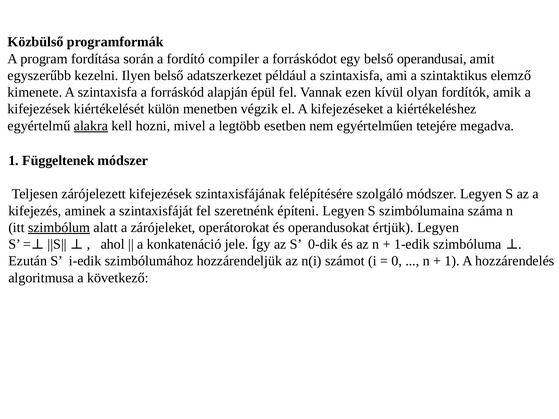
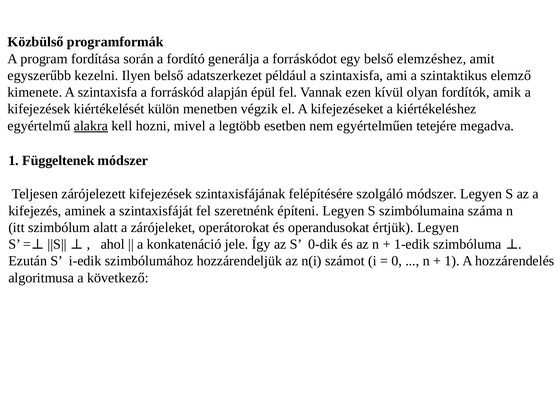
compiler: compiler -> generálja (234, 59)
operandusai: operandusai -> elemzéshez (432, 59)
szimbólum underline: present -> none (59, 228)
